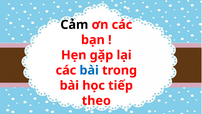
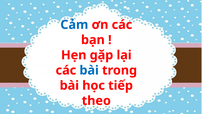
Cảm colour: black -> blue (74, 25)
